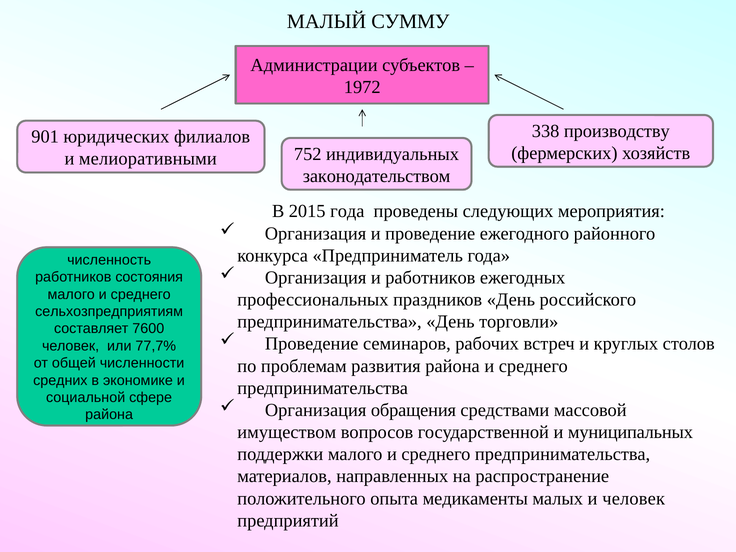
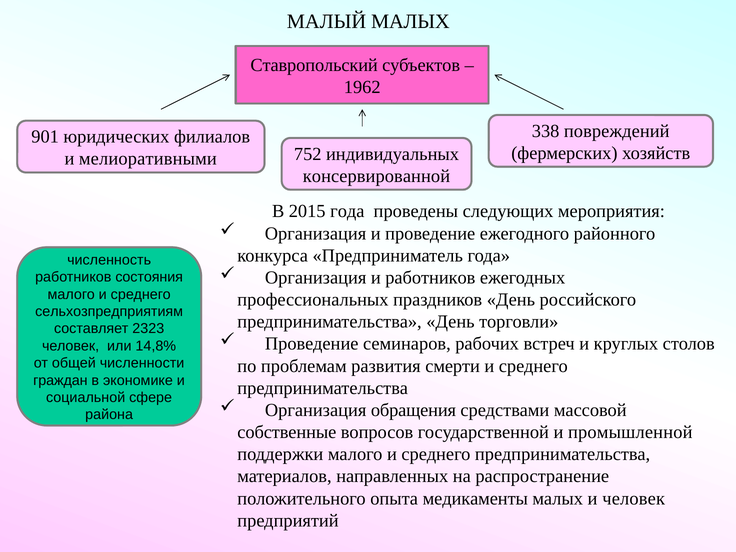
МАЛЫЙ СУММУ: СУММУ -> МАЛЫХ (410, 22)
Администрации: Администрации -> Ставропольский (314, 65)
1972: 1972 -> 1962 (362, 87)
производству: производству -> повреждений (617, 131)
законодательством: законодательством -> консервированной (376, 176)
7600: 7600 -> 2323 (148, 329)
77,7%: 77,7% -> 14,8% (156, 346)
развития района: района -> смерти (453, 366)
средних: средних -> граждан (60, 380)
имуществом: имуществом -> собственные (287, 432)
муниципальных: муниципальных -> промышленной (630, 432)
